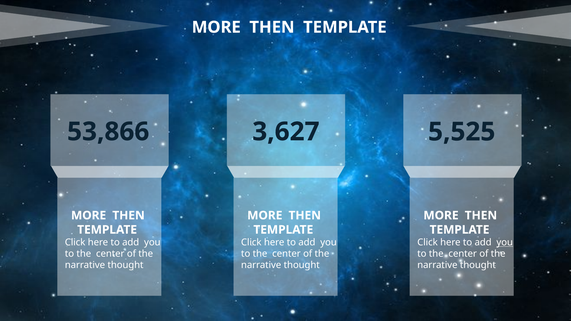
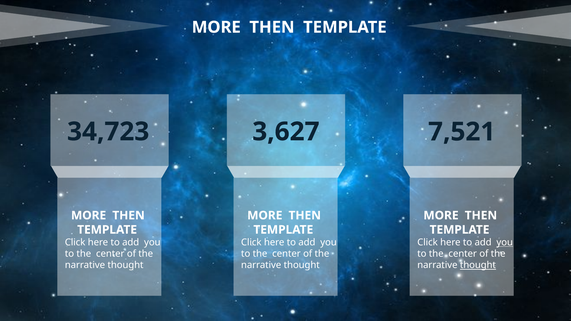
53,866: 53,866 -> 34,723 (108, 132)
5,525: 5,525 -> 7,521 (462, 132)
thought underline: none -> present (478, 265)
